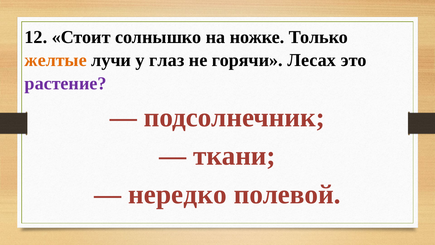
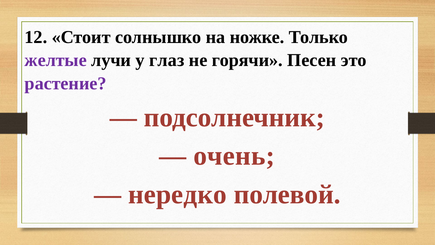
желтые colour: orange -> purple (56, 60)
Лесах: Лесах -> Песен (312, 60)
ткани: ткани -> очень (234, 156)
